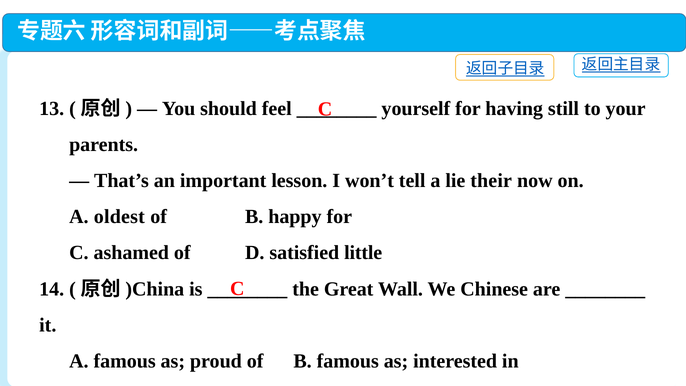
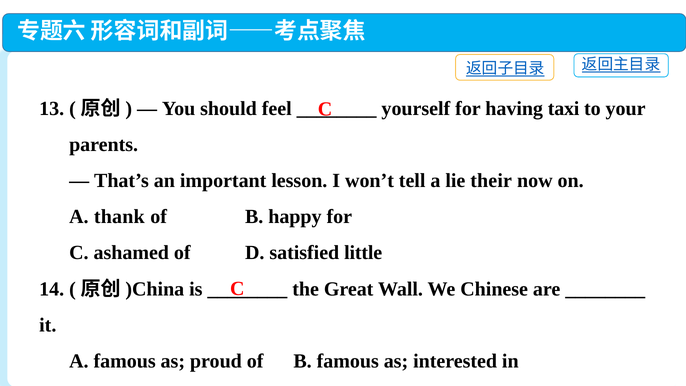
still: still -> taxi (564, 109)
oldest: oldest -> thank (119, 217)
